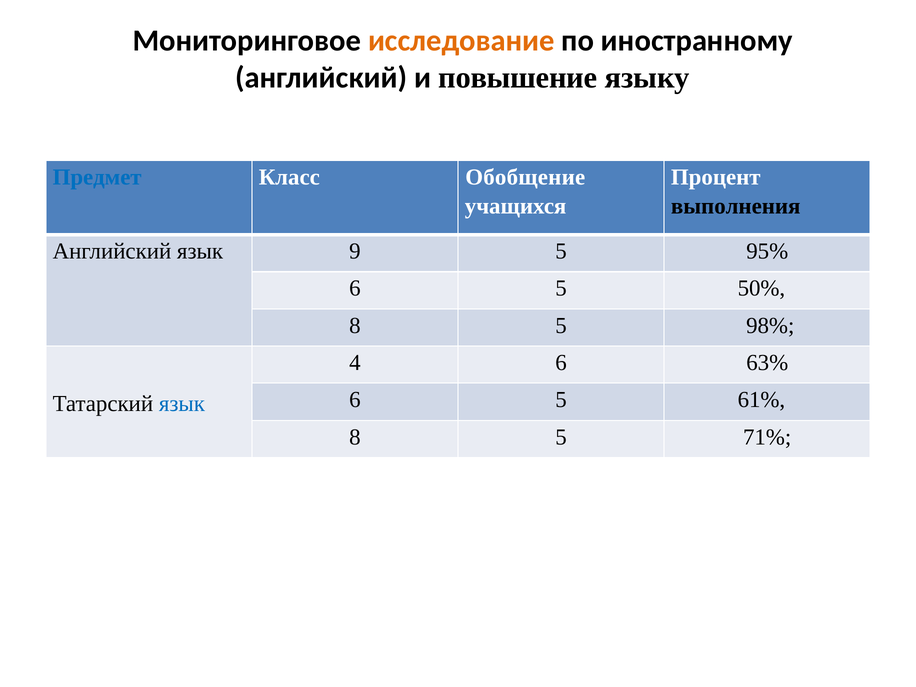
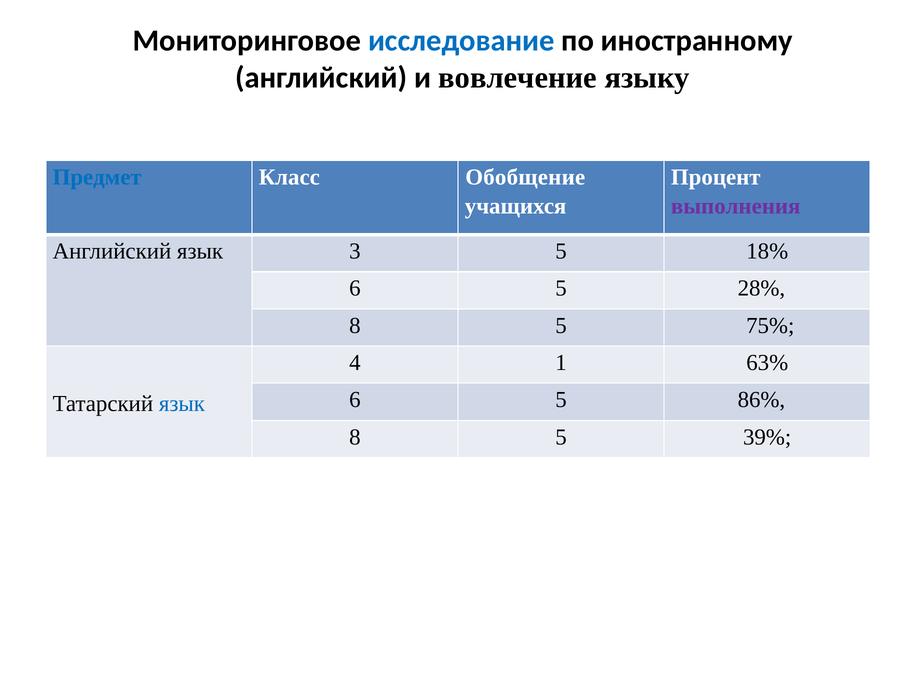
исследование colour: orange -> blue (461, 41)
повышение: повышение -> вовлечение (518, 77)
выполнения colour: black -> purple (736, 206)
9: 9 -> 3 (355, 251)
95%: 95% -> 18% (767, 251)
50%: 50% -> 28% (761, 288)
98%: 98% -> 75% (770, 326)
4 6: 6 -> 1 (561, 363)
61%: 61% -> 86% (761, 400)
71%: 71% -> 39% (767, 437)
